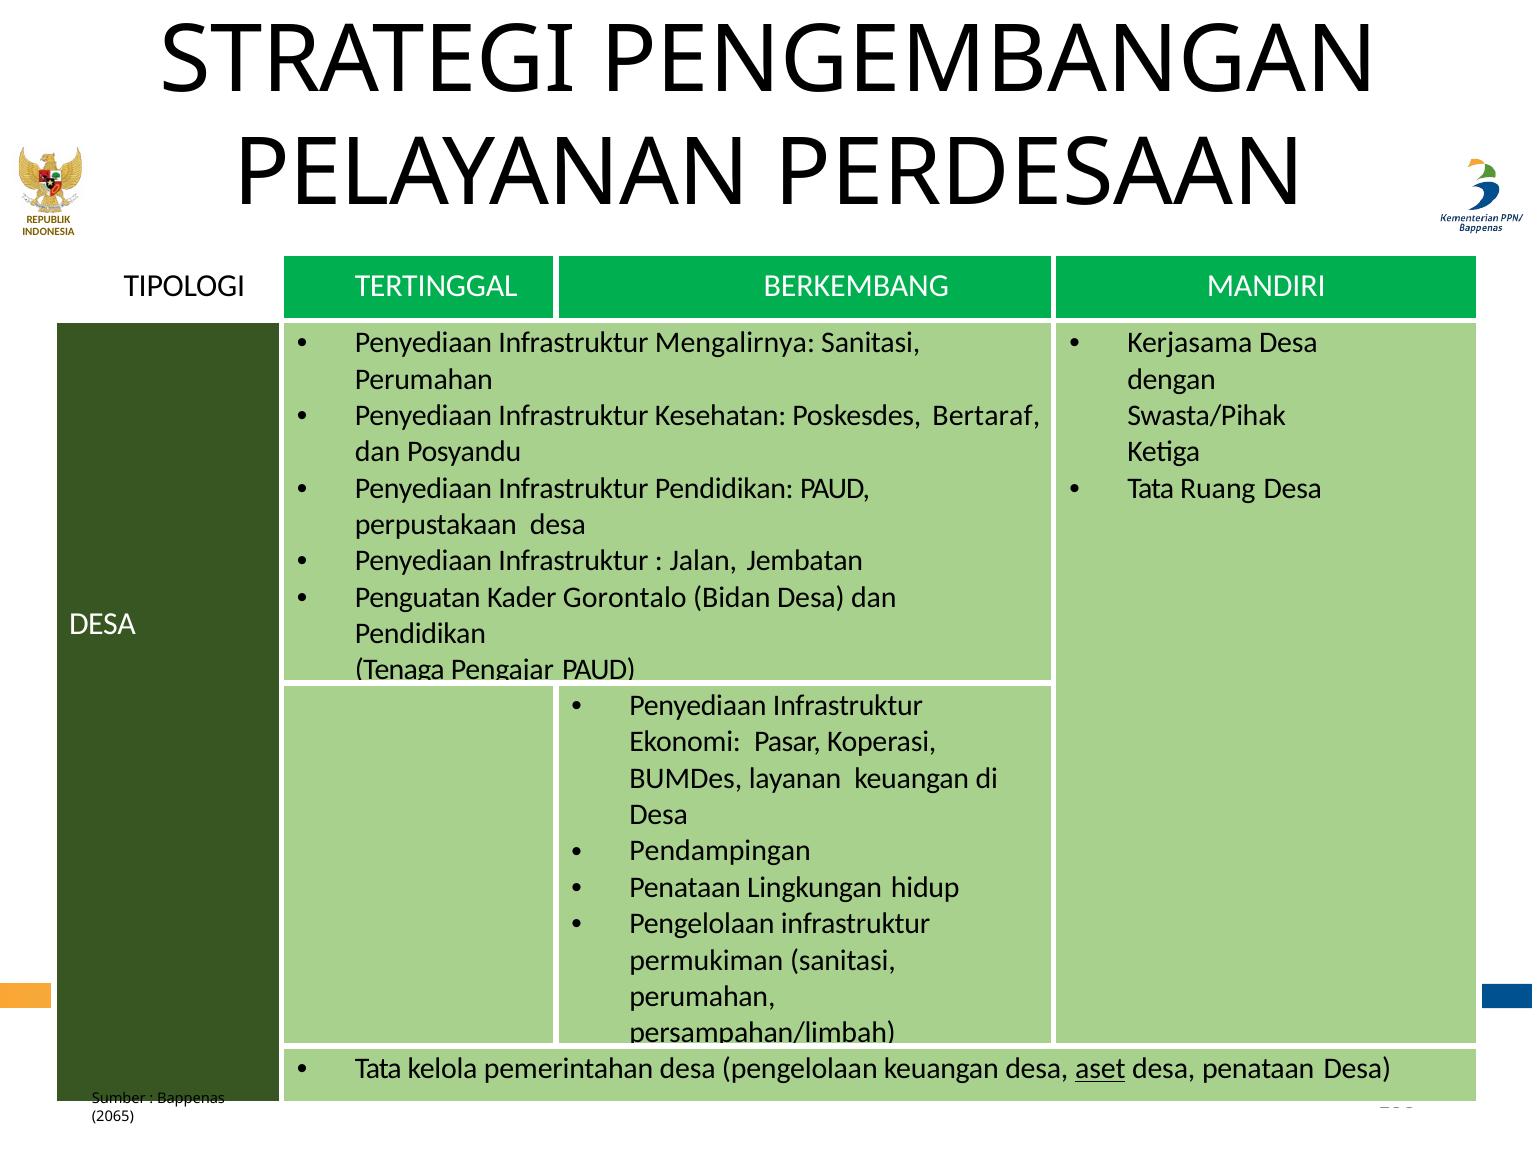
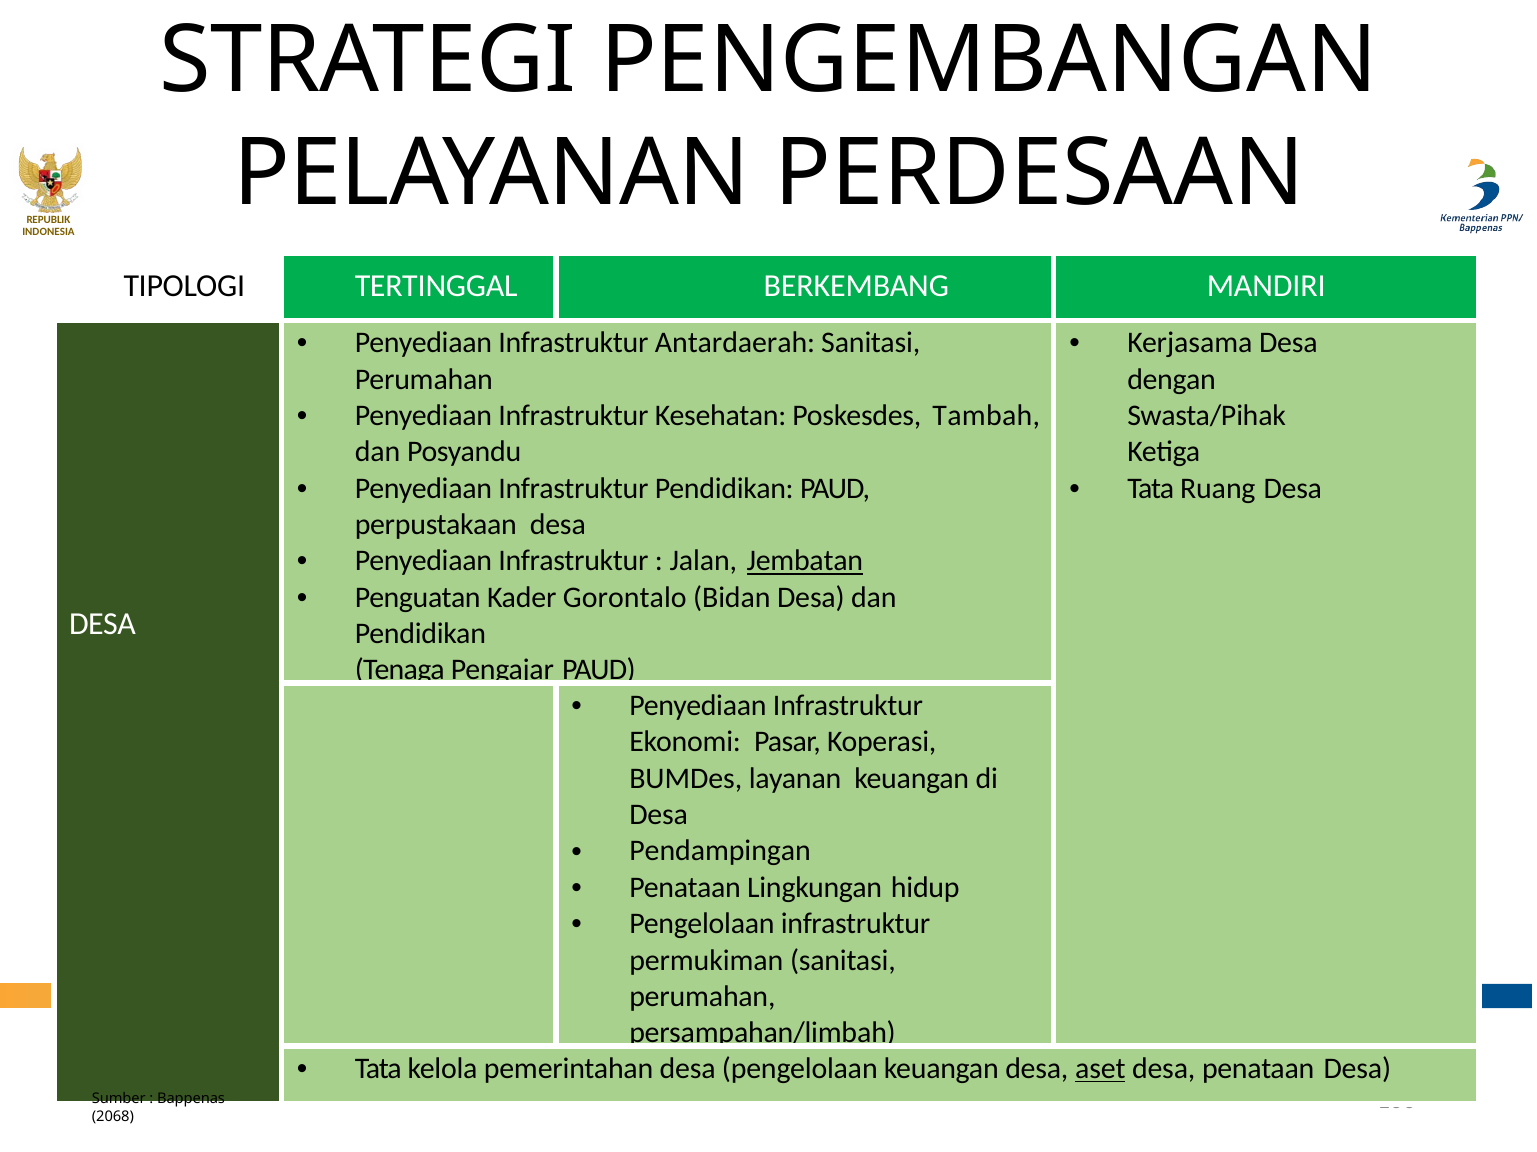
Mengalirnya: Mengalirnya -> Antardaerah (735, 343)
Bertaraf: Bertaraf -> Tambah (986, 416)
Jembatan underline: none -> present (805, 561)
2065: 2065 -> 2068 (113, 1117)
